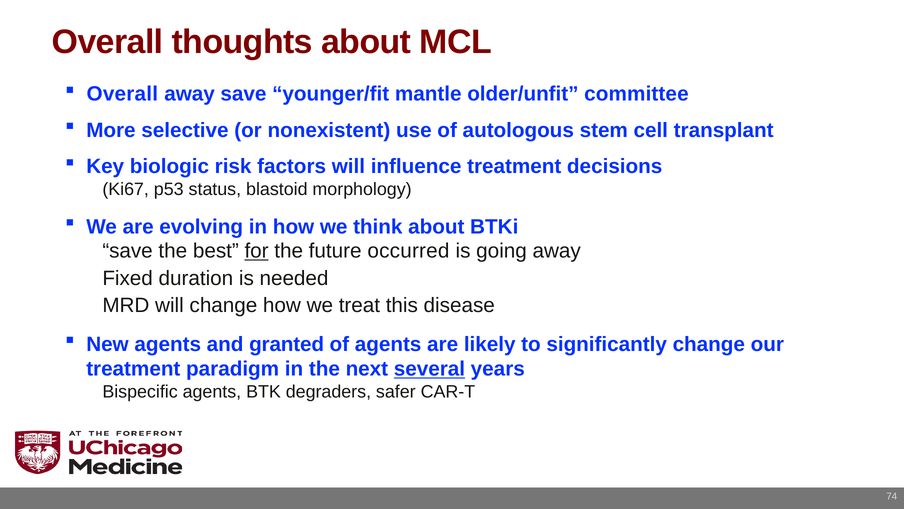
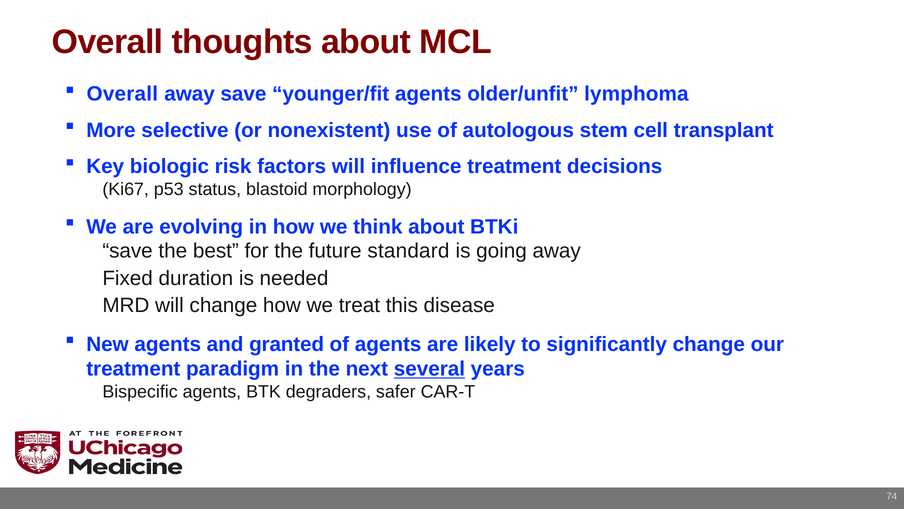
younger/fit mantle: mantle -> agents (428, 94)
committee: committee -> lymphoma (636, 94)
for underline: present -> none (257, 251)
occurred: occurred -> standard (408, 251)
